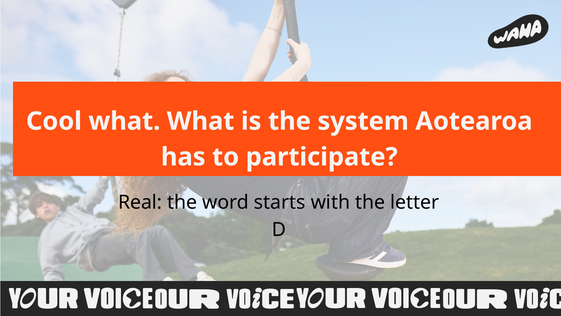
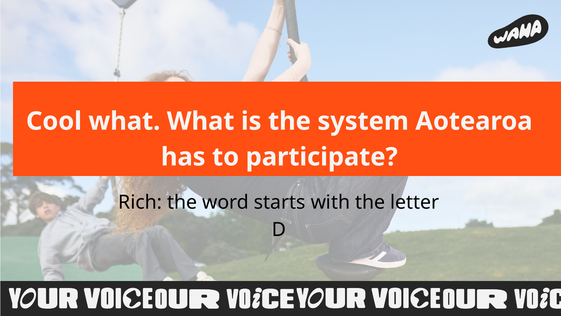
Real: Real -> Rich (140, 202)
